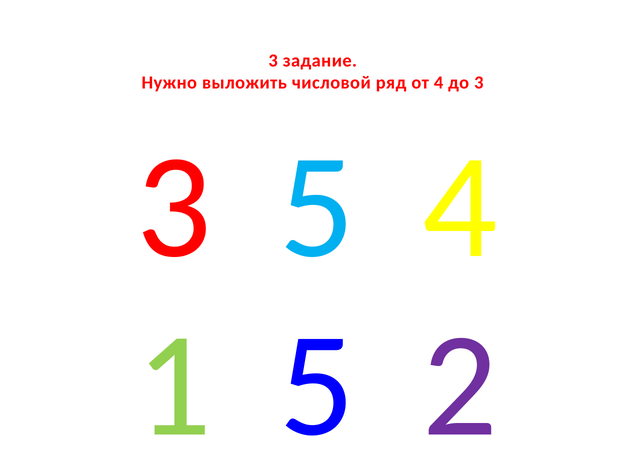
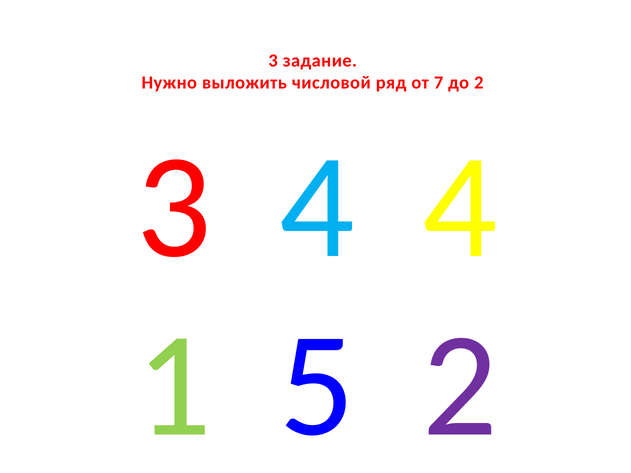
от 4: 4 -> 7 (439, 83)
до 3: 3 -> 2 (479, 83)
3 5: 5 -> 4 (317, 207)
